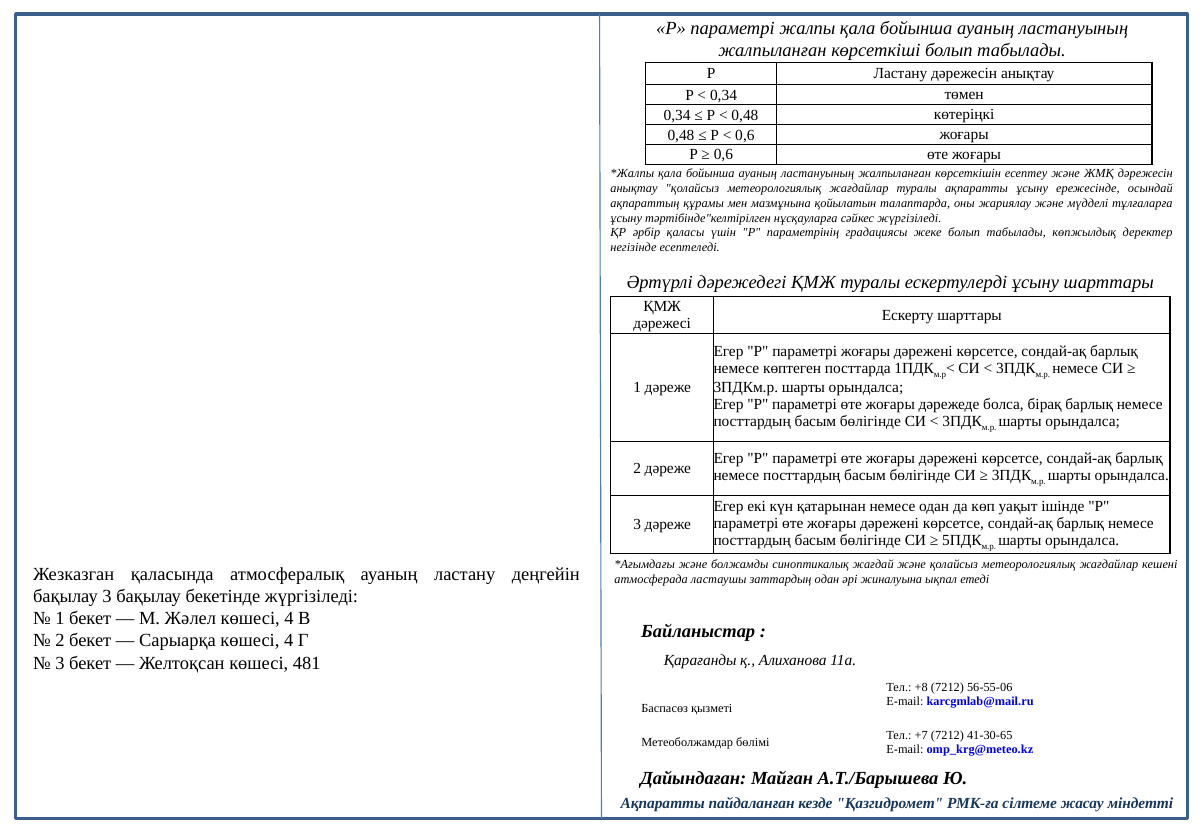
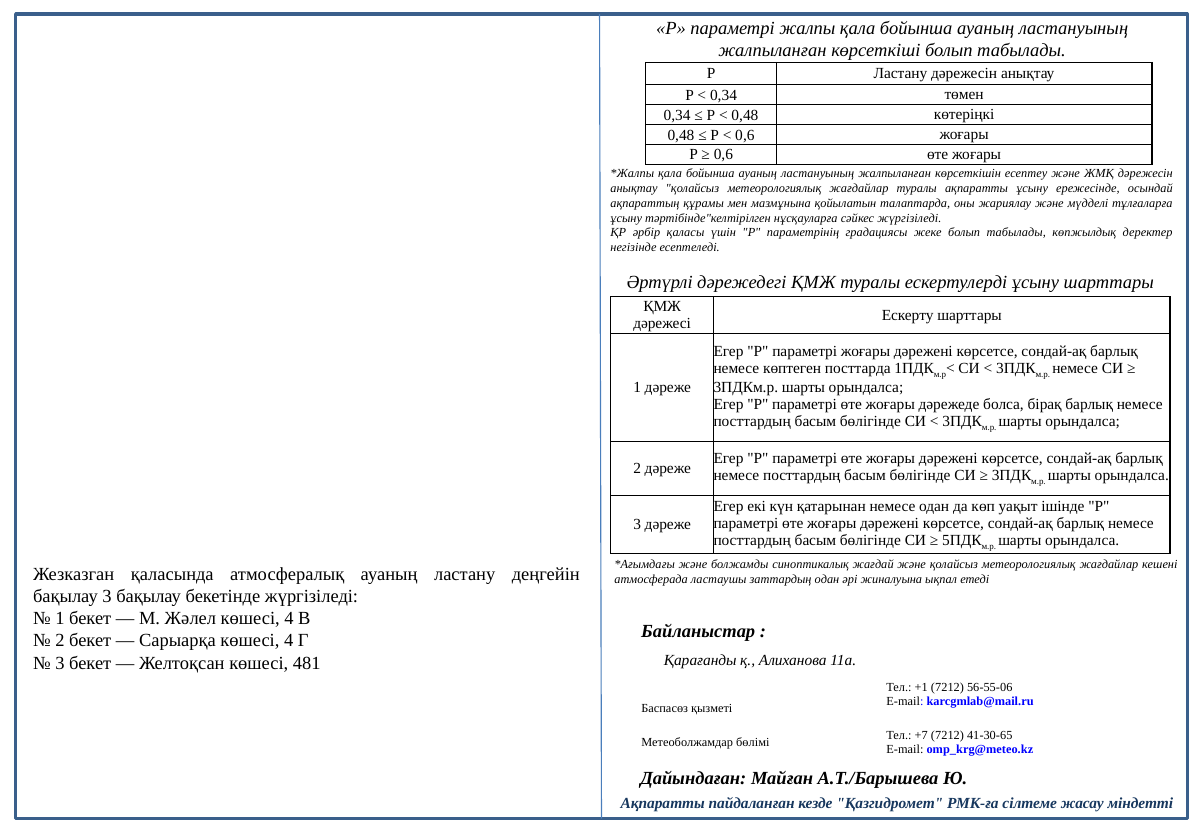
+8: +8 -> +1 (921, 688)
